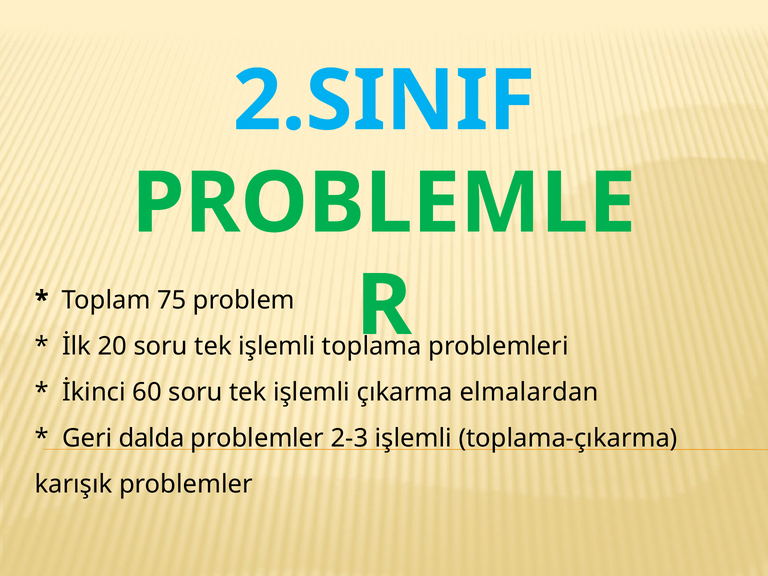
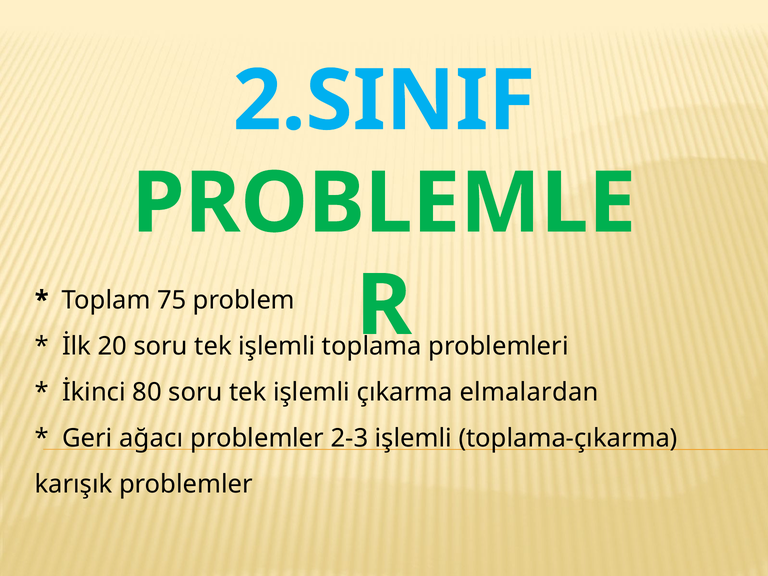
60: 60 -> 80 (147, 392)
dalda: dalda -> ağacı (151, 438)
